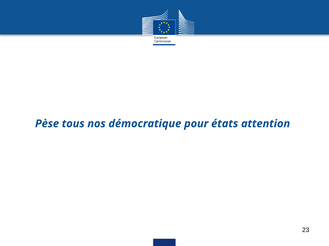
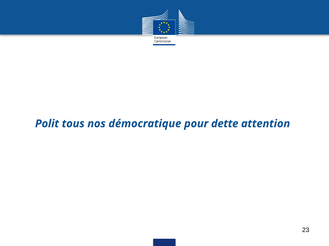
Pèse: Pèse -> Polit (47, 124)
états: états -> dette (225, 124)
